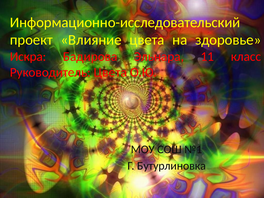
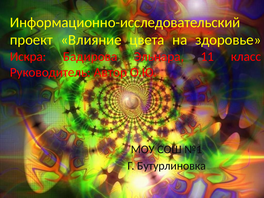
Руководитель Цвета: Цвета -> Автор (110, 72)
